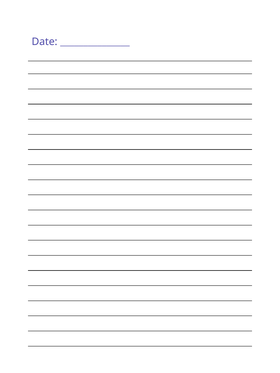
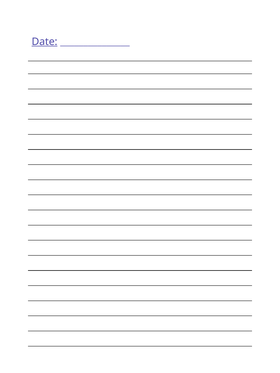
Date underline: none -> present (45, 42)
